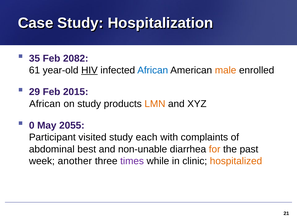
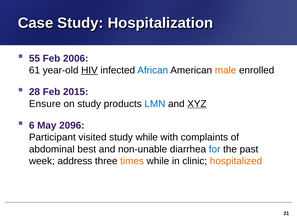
35: 35 -> 55 (34, 59)
2082: 2082 -> 2006 (76, 59)
29: 29 -> 28 (34, 92)
African: African -> Ensure (45, 104)
LMN colour: orange -> blue (155, 104)
XYZ underline: none -> present (197, 104)
0: 0 -> 6 (32, 126)
2055: 2055 -> 2096 (72, 126)
study each: each -> while (147, 138)
for colour: orange -> blue (215, 150)
another: another -> address (75, 162)
times colour: purple -> orange (132, 162)
